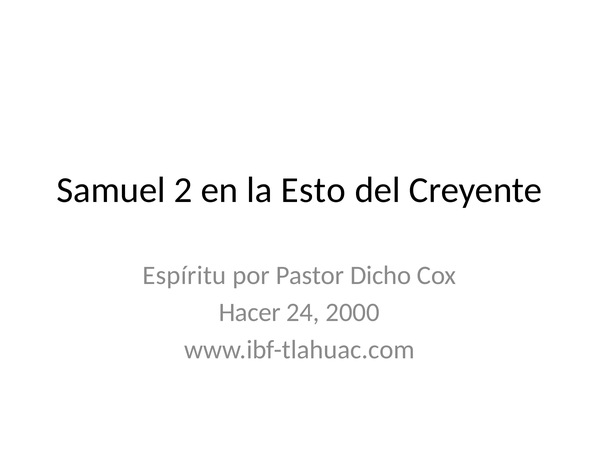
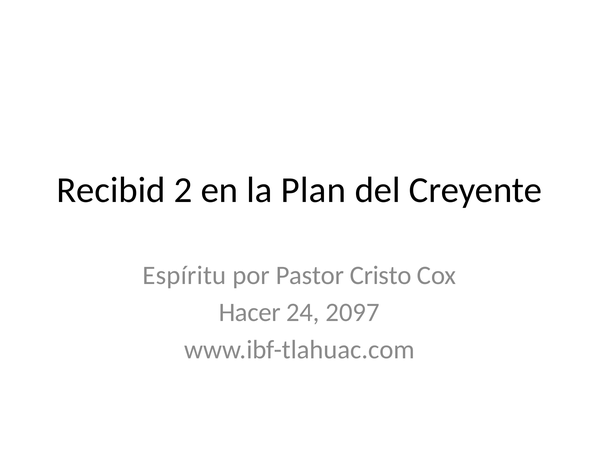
Samuel: Samuel -> Recibid (111, 190)
Esto: Esto -> Plan (313, 190)
Dicho: Dicho -> Cristo (381, 275)
2000: 2000 -> 2097 (353, 313)
